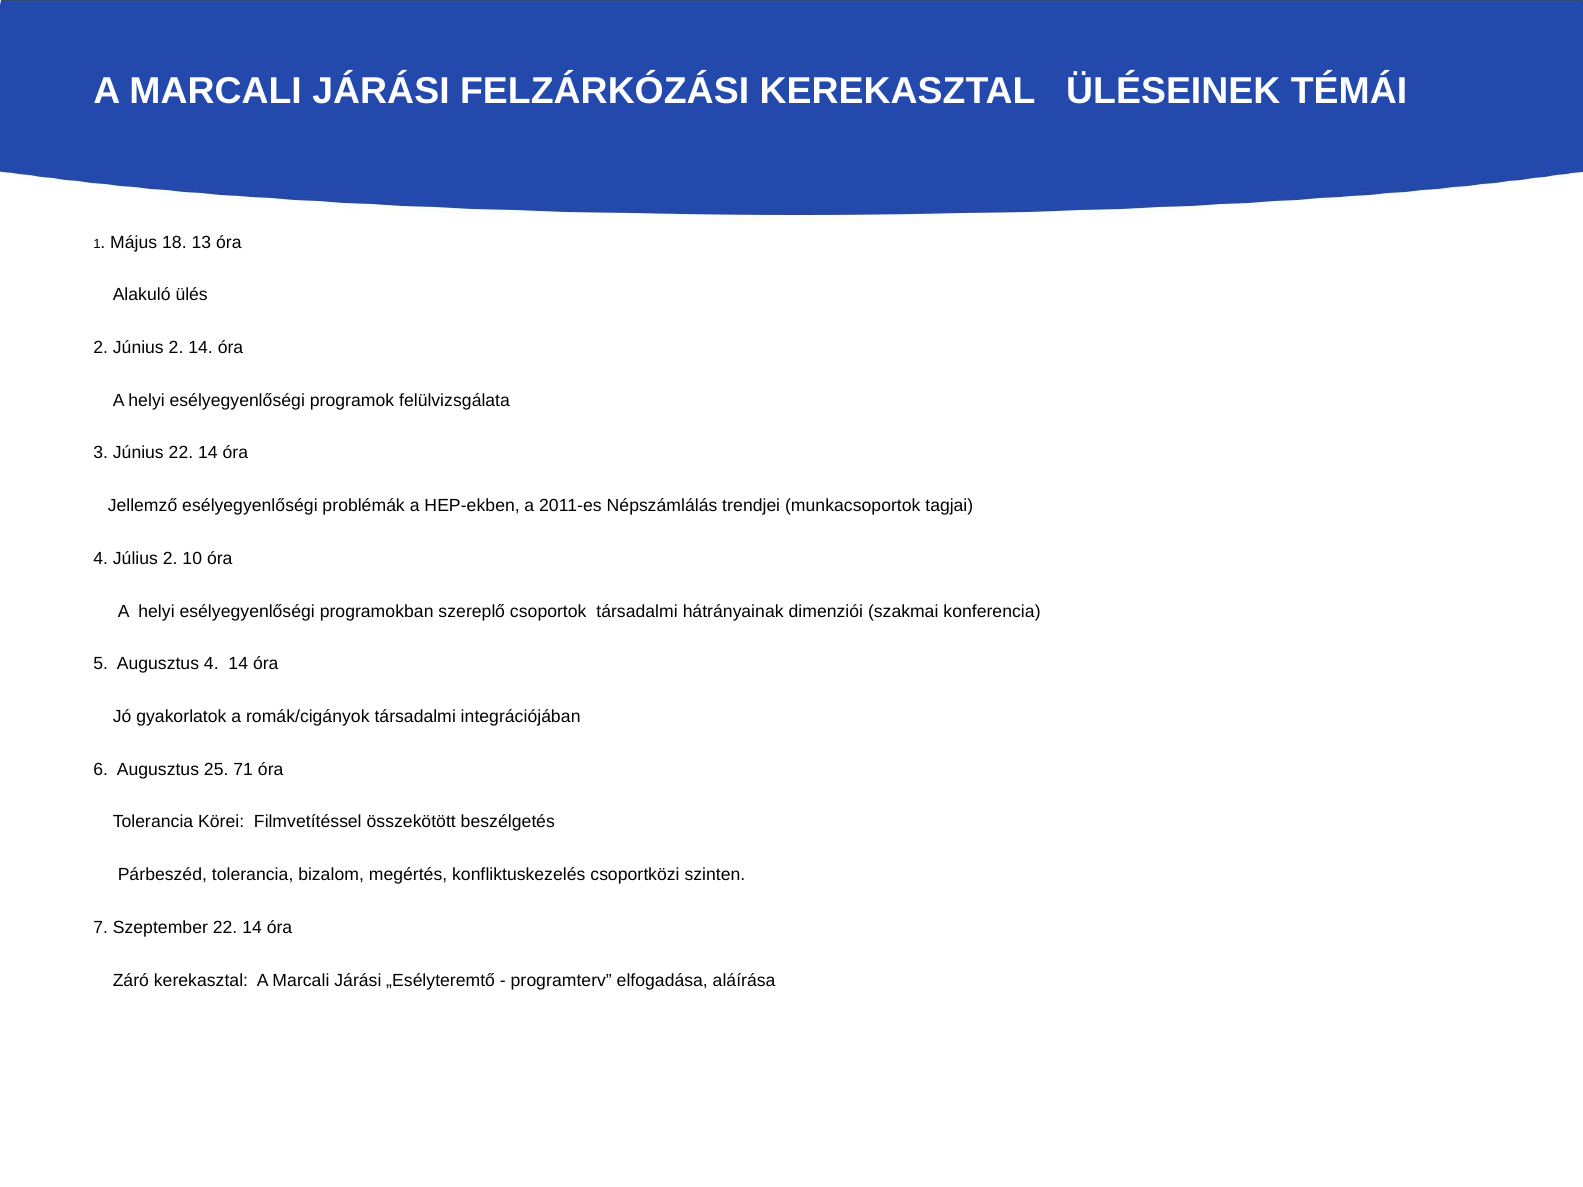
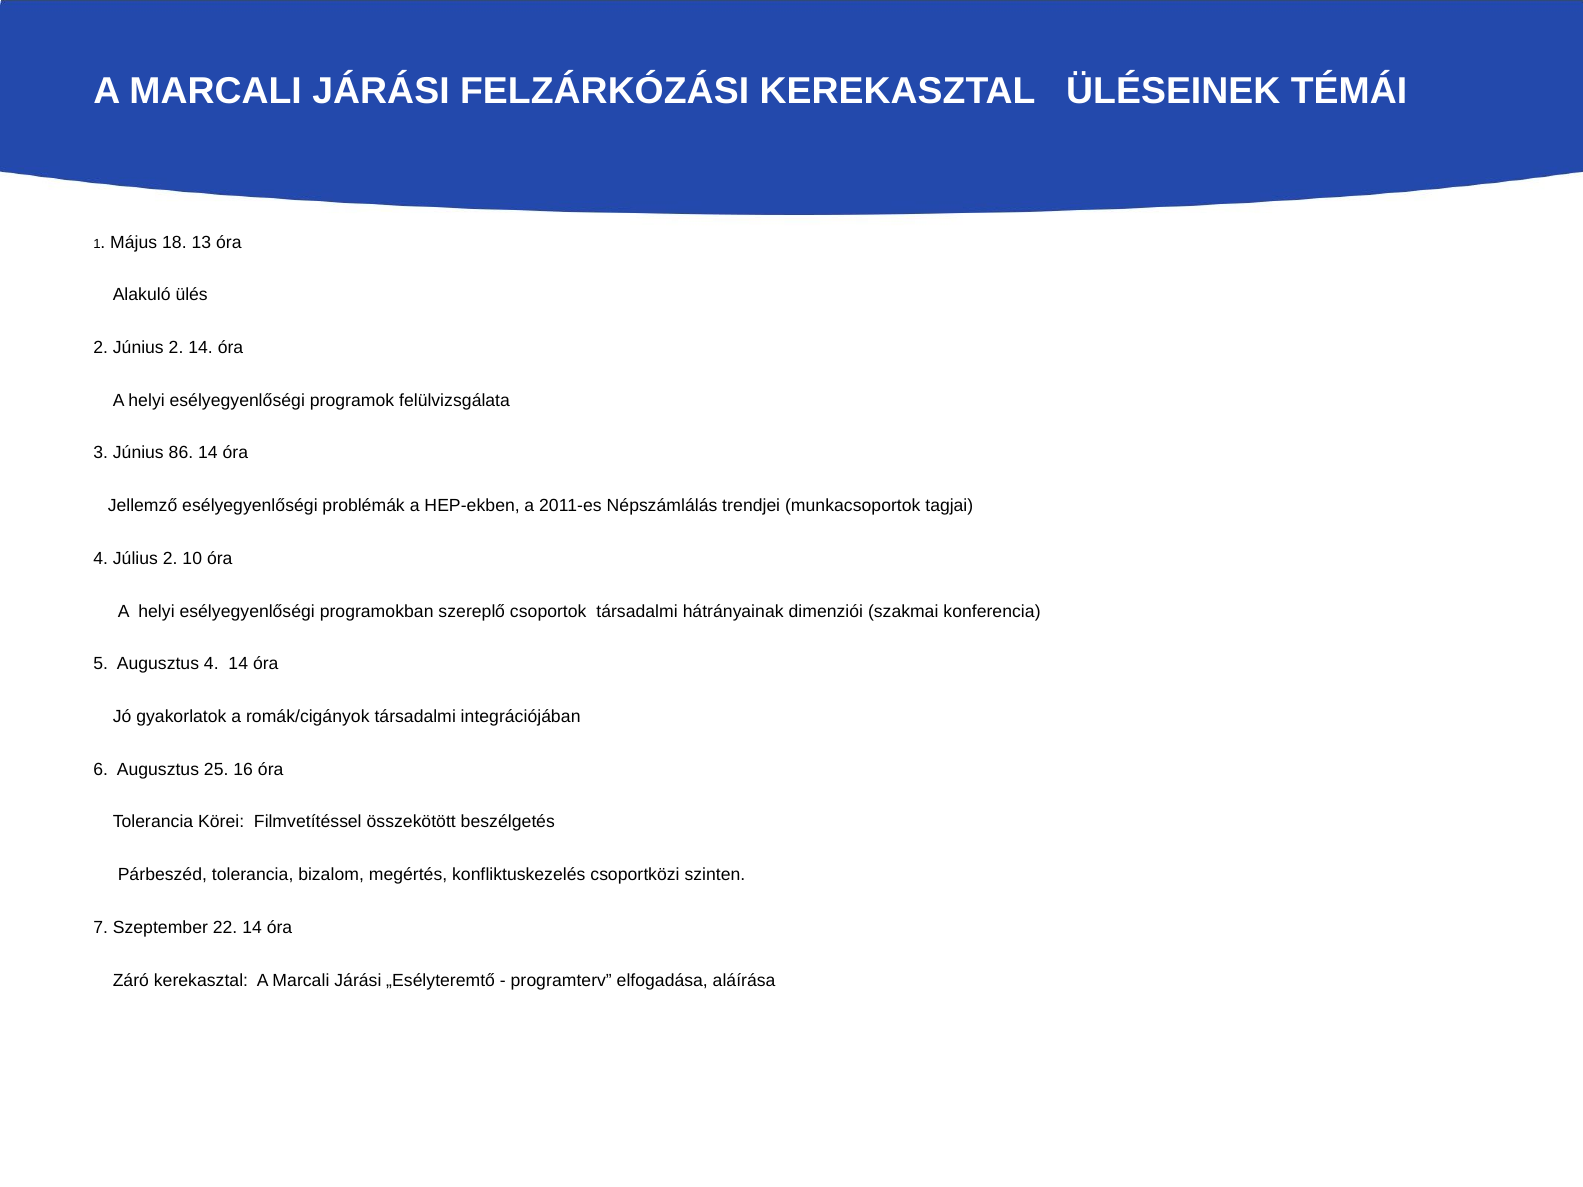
Június 22: 22 -> 86 (181, 453)
71: 71 -> 16 (243, 770)
